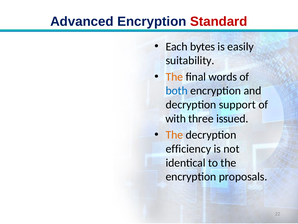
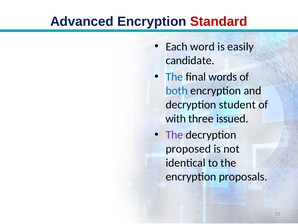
bytes: bytes -> word (203, 46)
suitability: suitability -> candidate (190, 60)
The colour: orange -> blue (174, 77)
support: support -> student (237, 104)
The colour: orange -> purple (174, 135)
efficiency: efficiency -> proposed (188, 149)
